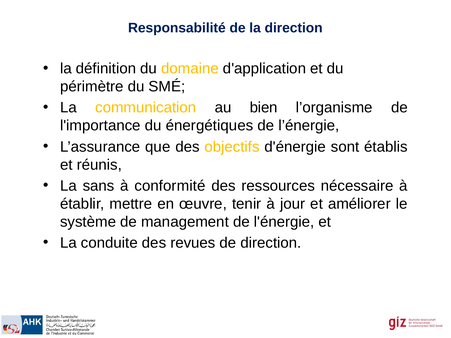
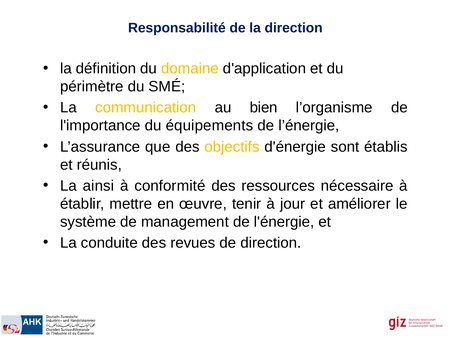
énergétiques: énergétiques -> équipements (209, 126)
sans: sans -> ainsi (98, 186)
